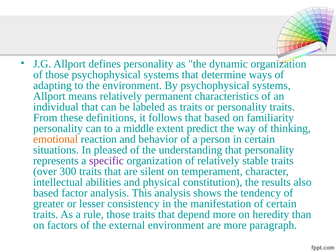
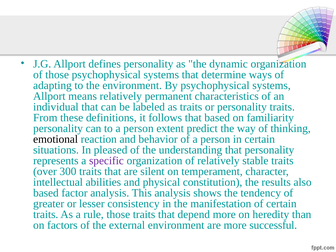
to a middle: middle -> person (138, 128)
emotional colour: orange -> black (56, 139)
paragraph: paragraph -> successful (273, 225)
